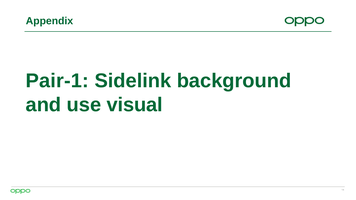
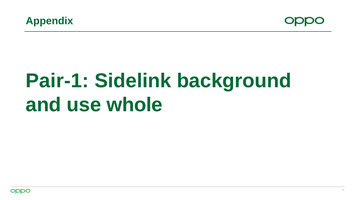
visual: visual -> whole (135, 105)
